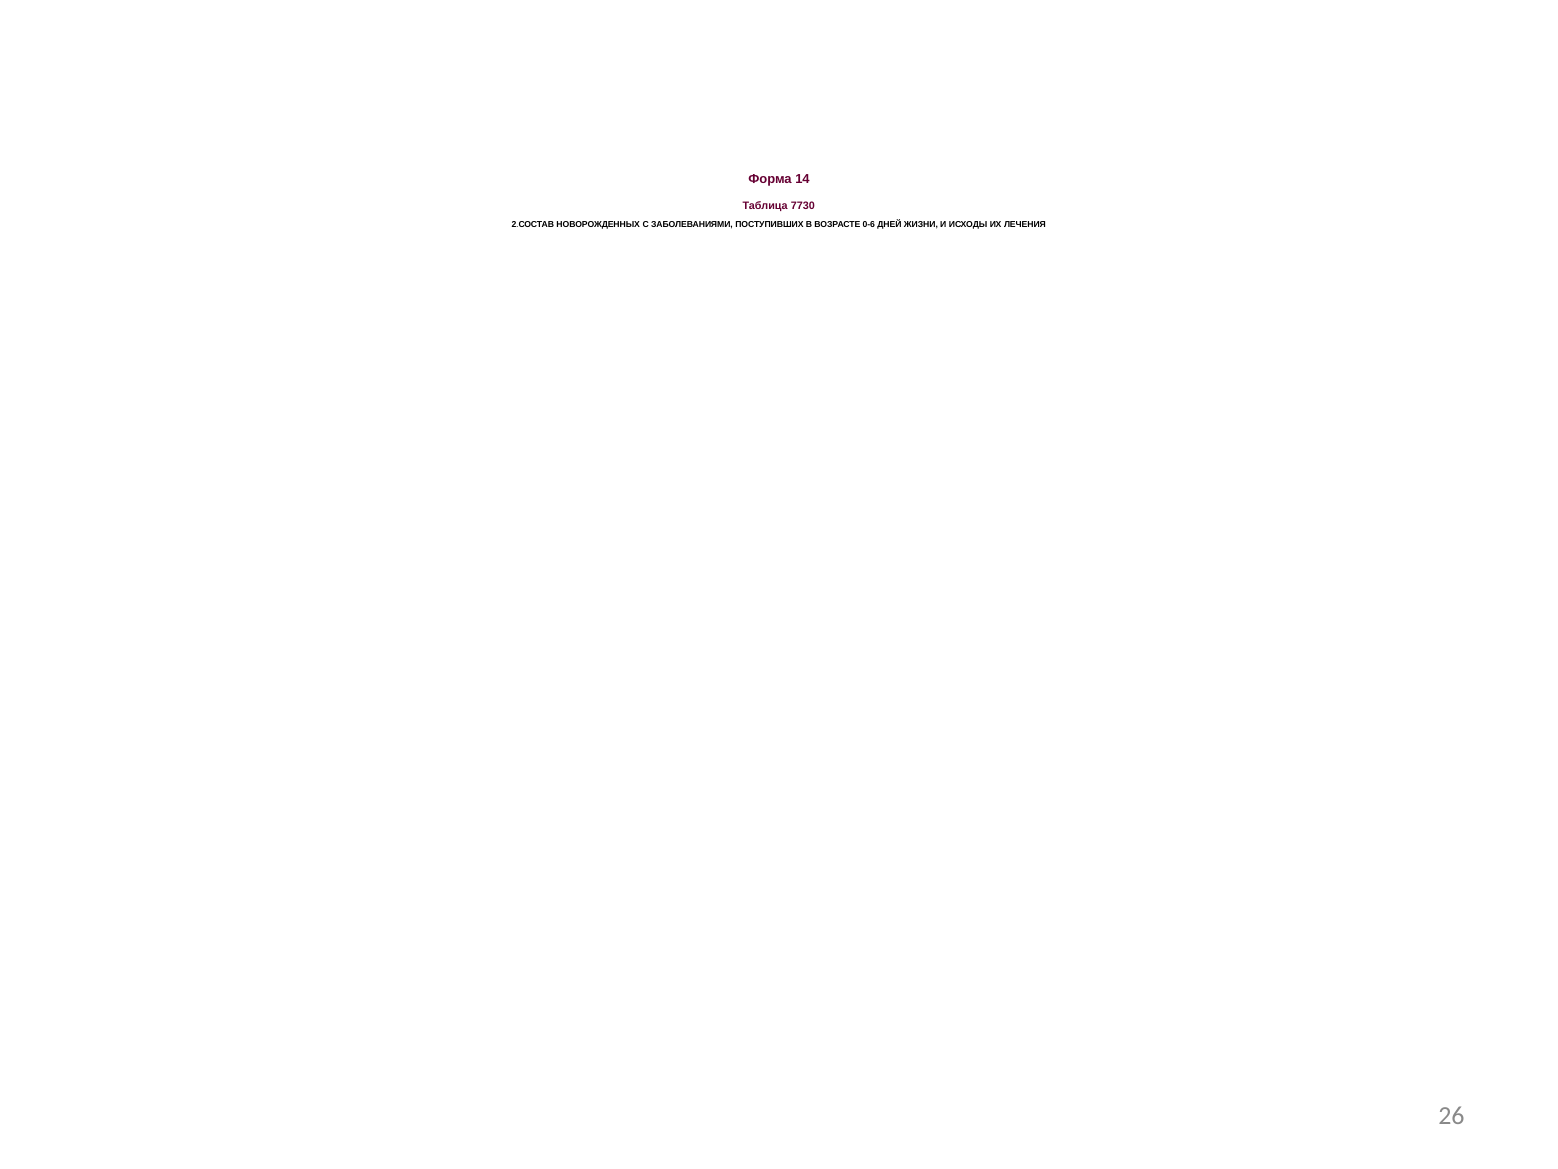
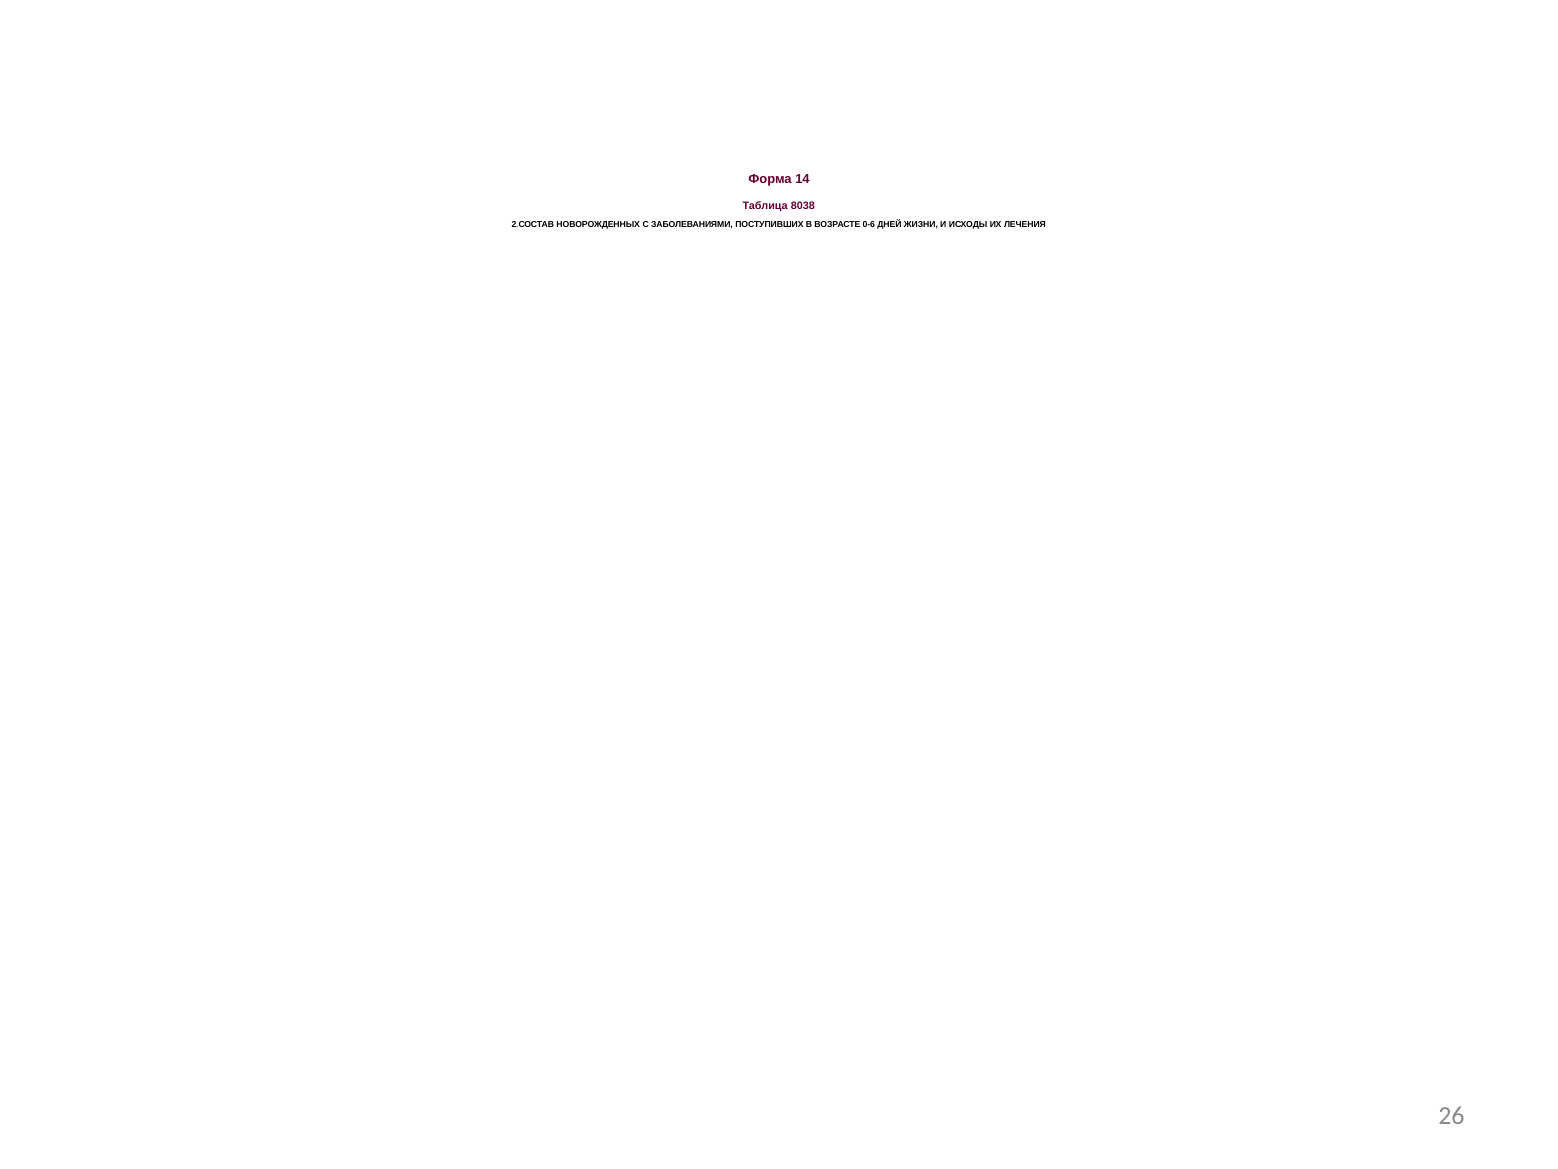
7730: 7730 -> 8038 (803, 205)
